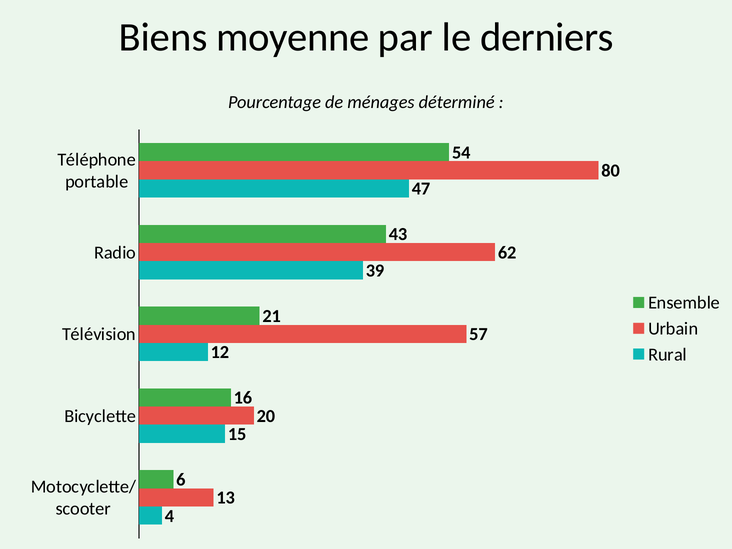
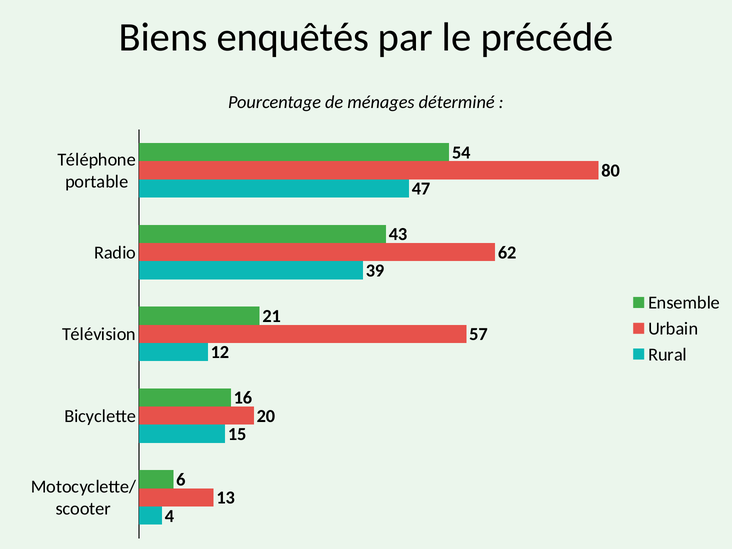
moyenne: moyenne -> enquêtés (293, 37)
derniers: derniers -> précédé (547, 37)
